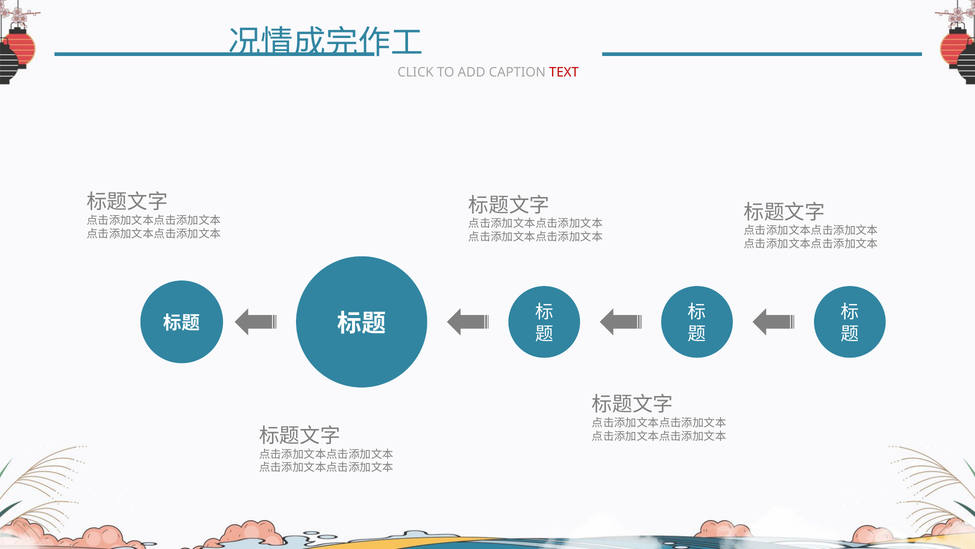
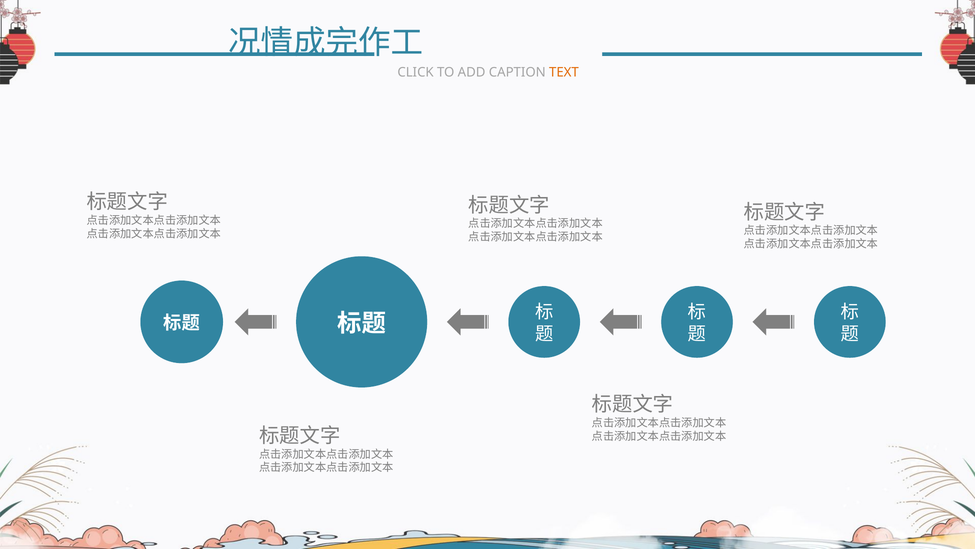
TEXT colour: red -> orange (564, 72)
